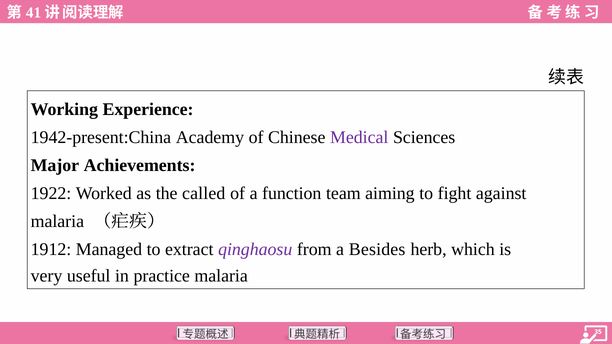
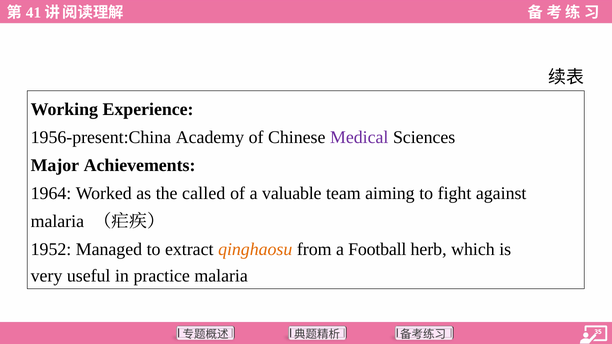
1942-present:China: 1942-present:China -> 1956-present:China (101, 137)
1922: 1922 -> 1964 (51, 193)
function: function -> valuable (292, 193)
1912: 1912 -> 1952 (51, 249)
qinghaosu colour: purple -> orange (255, 249)
Besides: Besides -> Football (377, 249)
